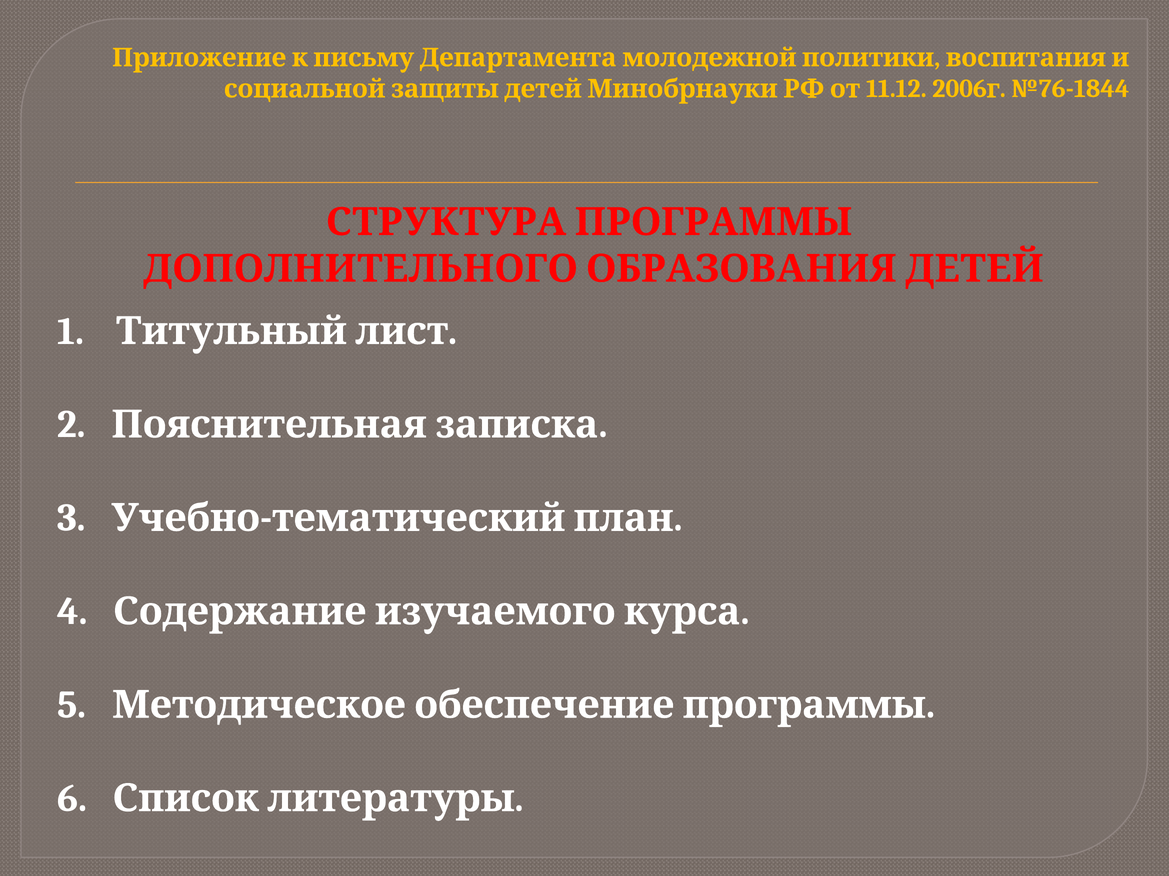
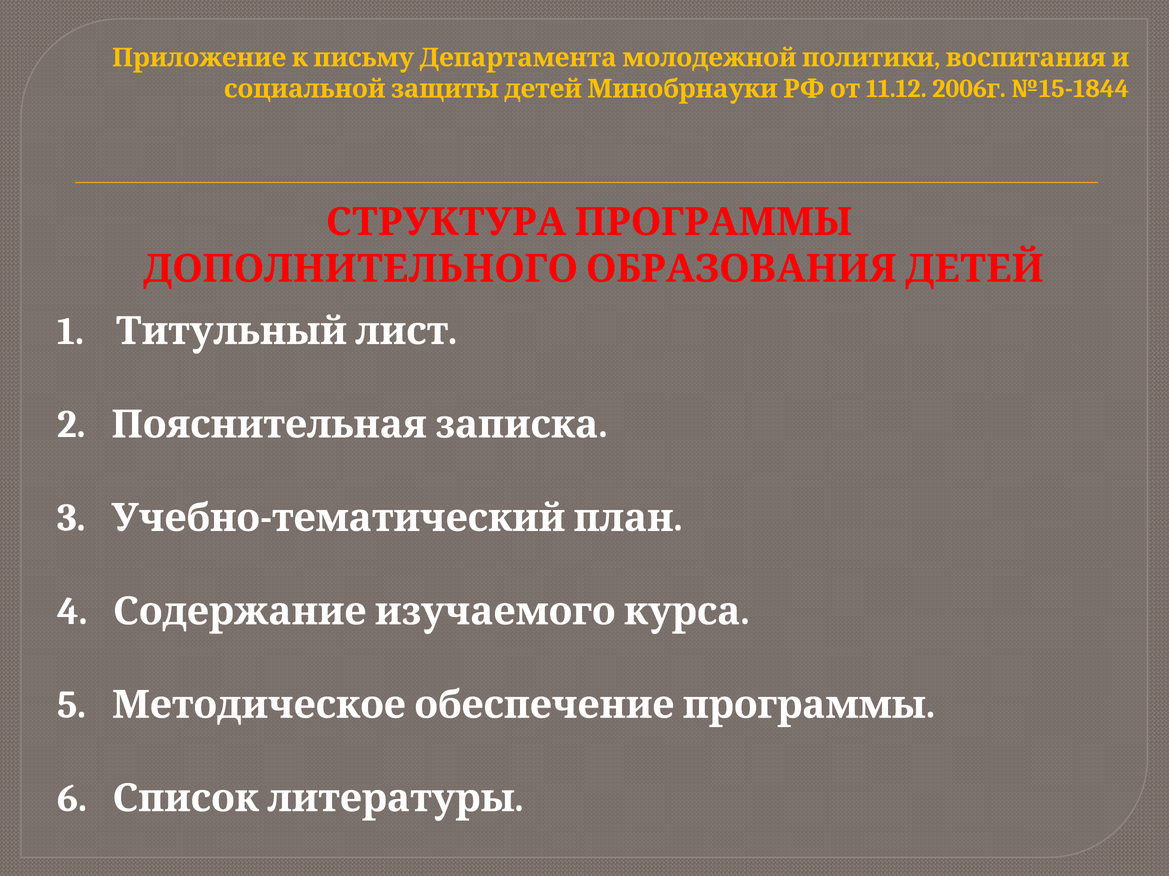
№76-1844: №76-1844 -> №15-1844 (1070, 89)
